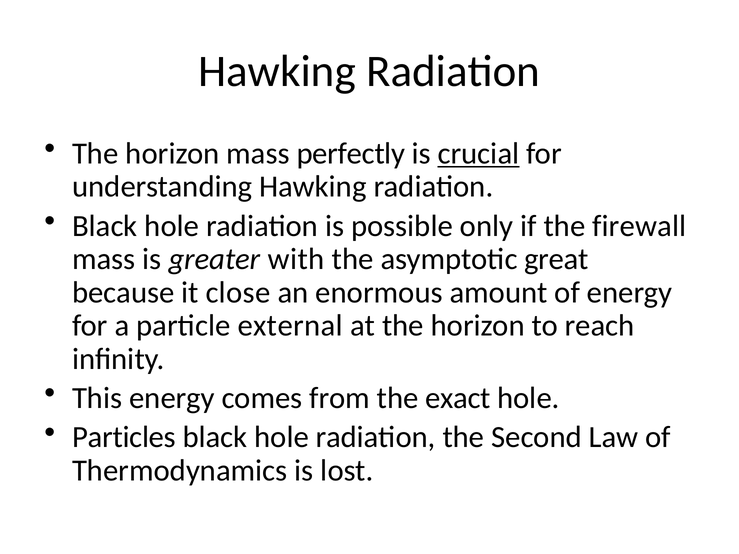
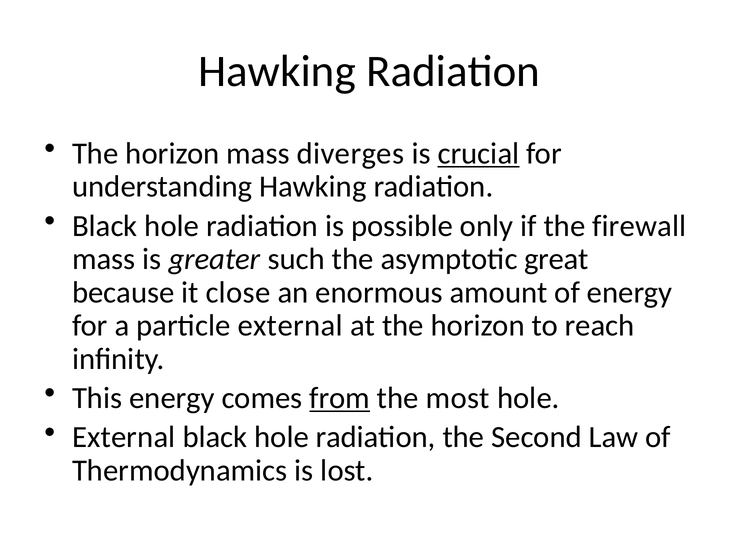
perfectly: perfectly -> diverges (351, 154)
with: with -> such (296, 259)
from underline: none -> present (340, 398)
exact: exact -> most (458, 398)
Particles: Particles -> External (124, 437)
